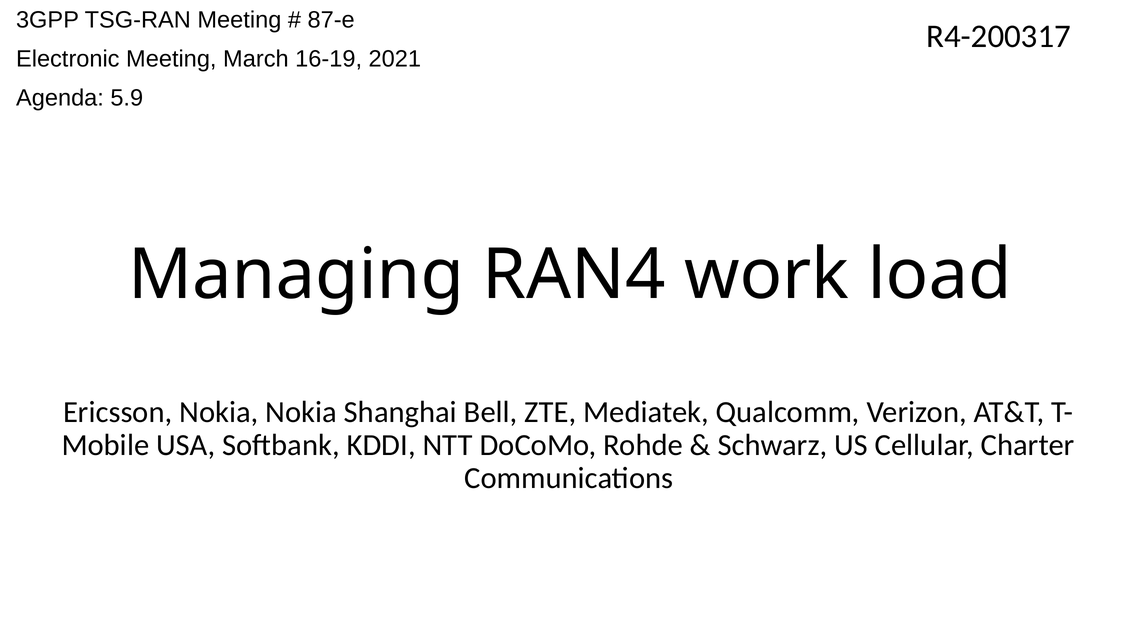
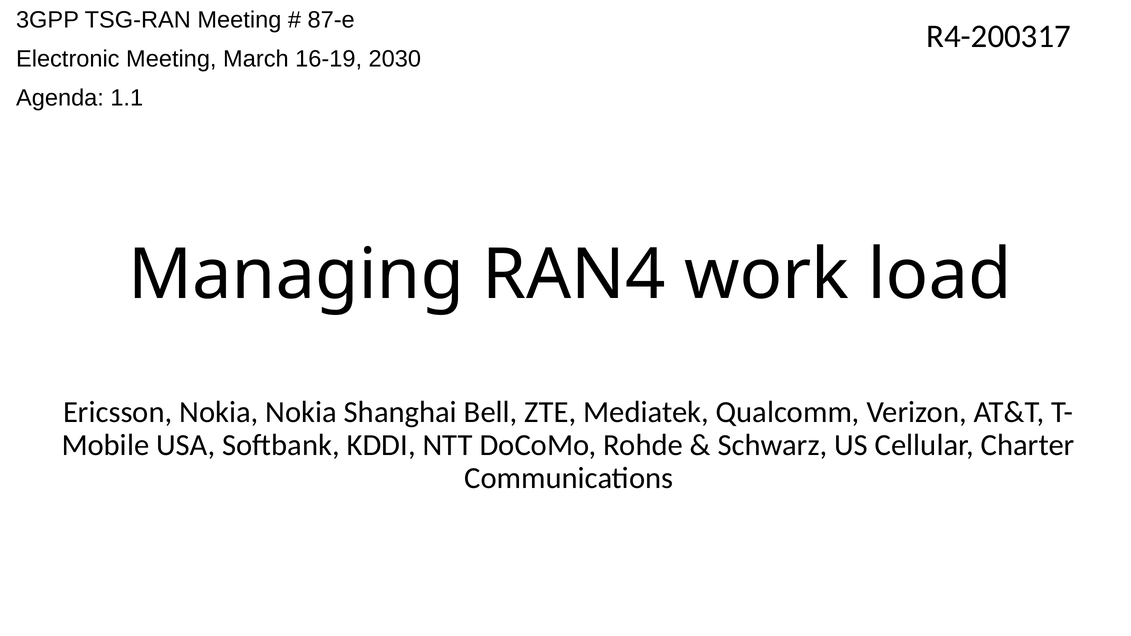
2021: 2021 -> 2030 (395, 59)
5.9: 5.9 -> 1.1 (127, 98)
